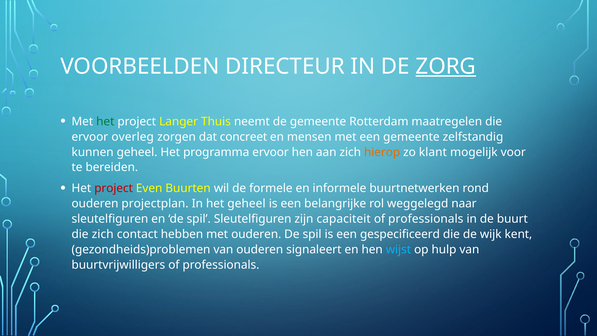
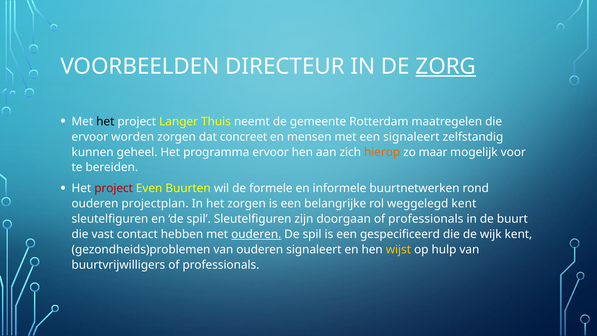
het colour: green -> black (105, 121)
overleg: overleg -> worden (133, 137)
een gemeente: gemeente -> signaleert (411, 137)
klant: klant -> maar (433, 152)
het geheel: geheel -> zorgen (247, 204)
weggelegd naar: naar -> kent (464, 204)
capaciteit: capaciteit -> doorgaan (344, 219)
die zich: zich -> vast (103, 234)
ouderen underline: none -> present (256, 234)
wijst colour: light blue -> yellow (398, 249)
